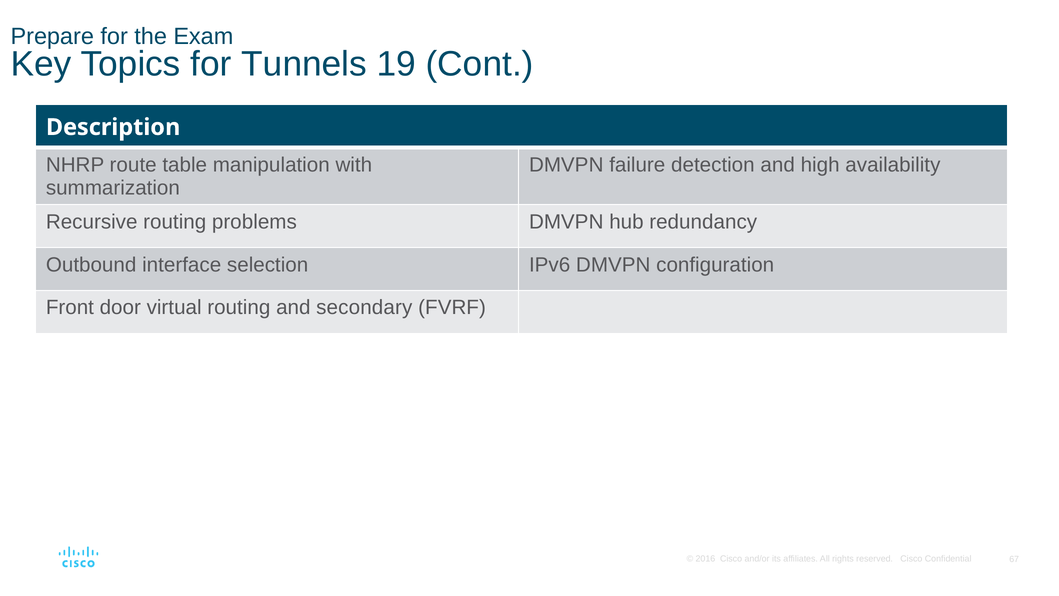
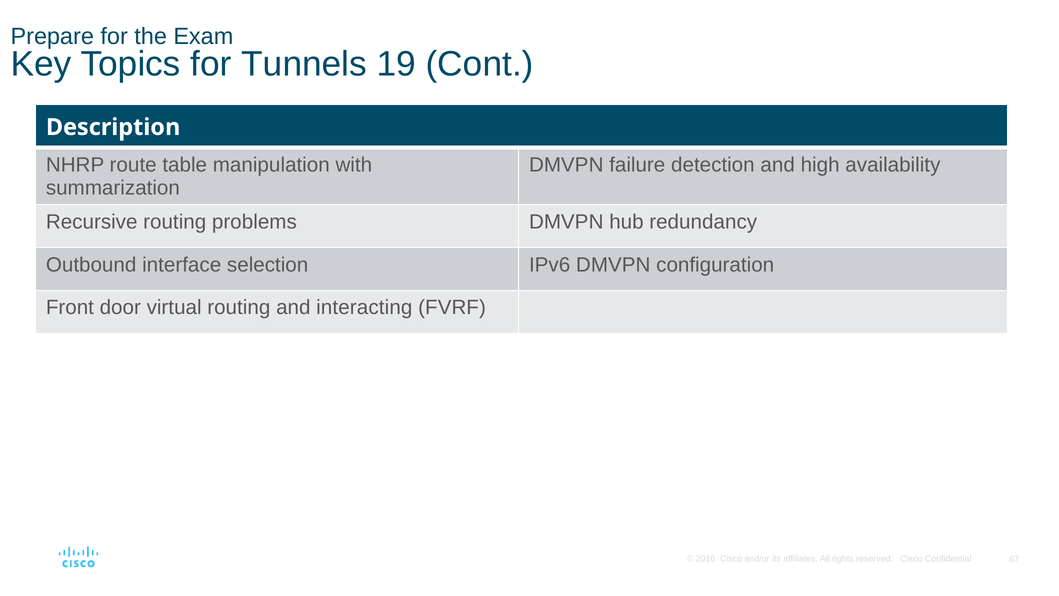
secondary: secondary -> interacting (364, 308)
